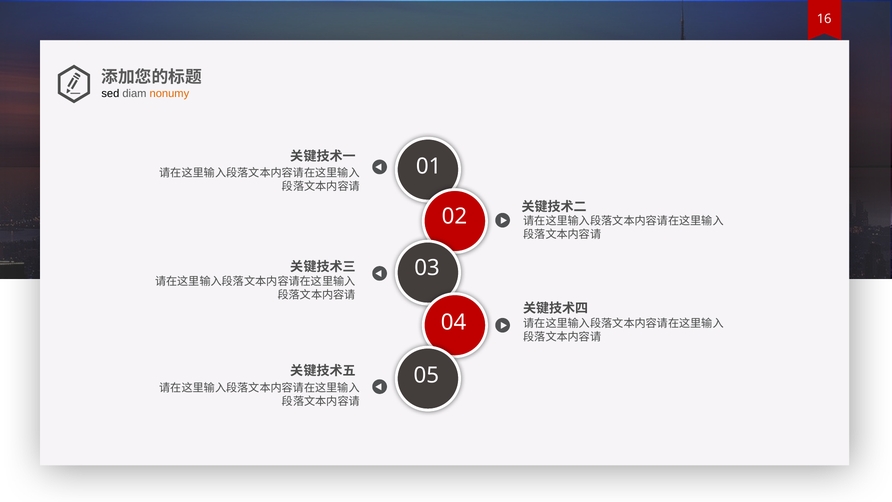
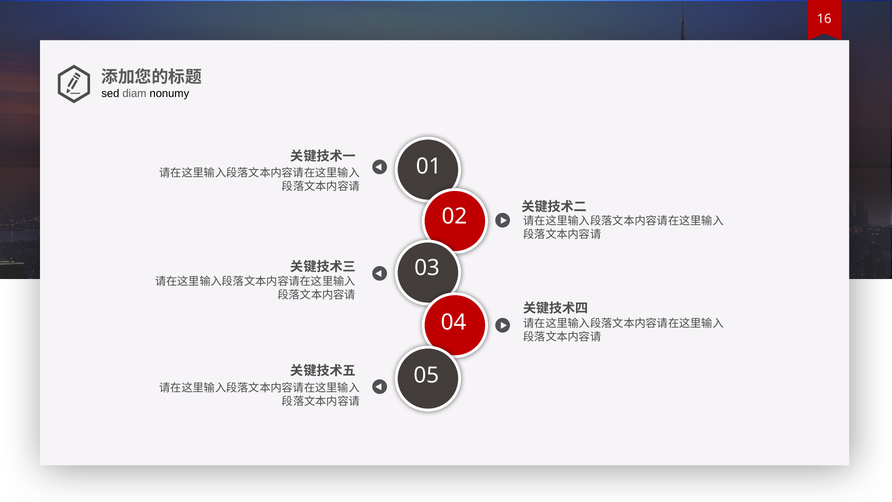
nonumy colour: orange -> black (169, 94)
